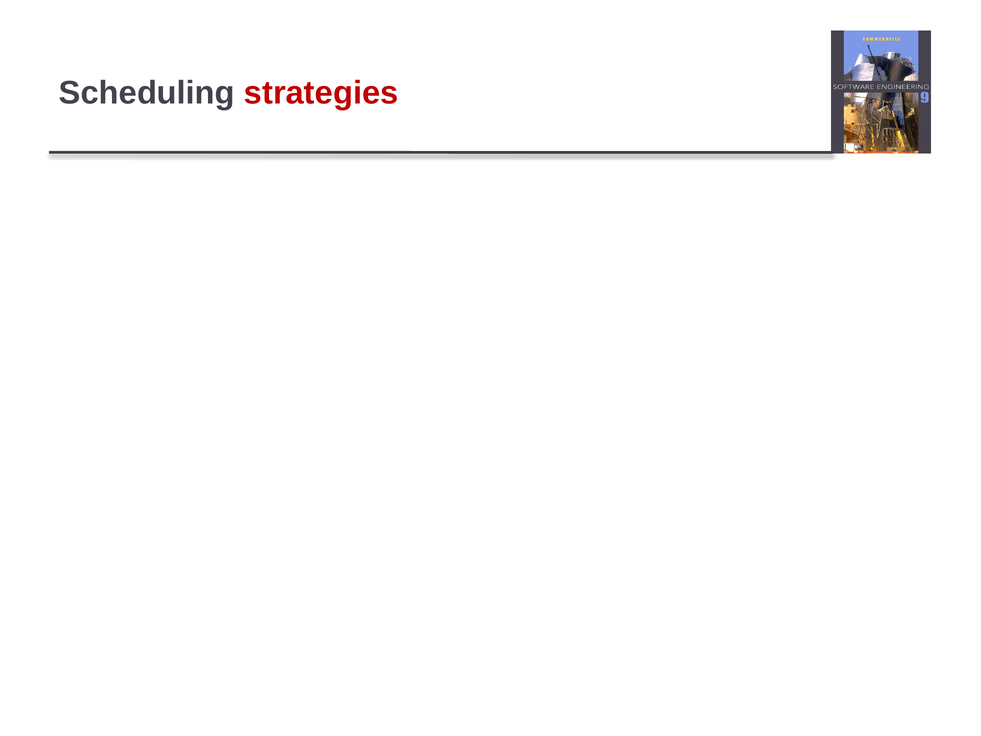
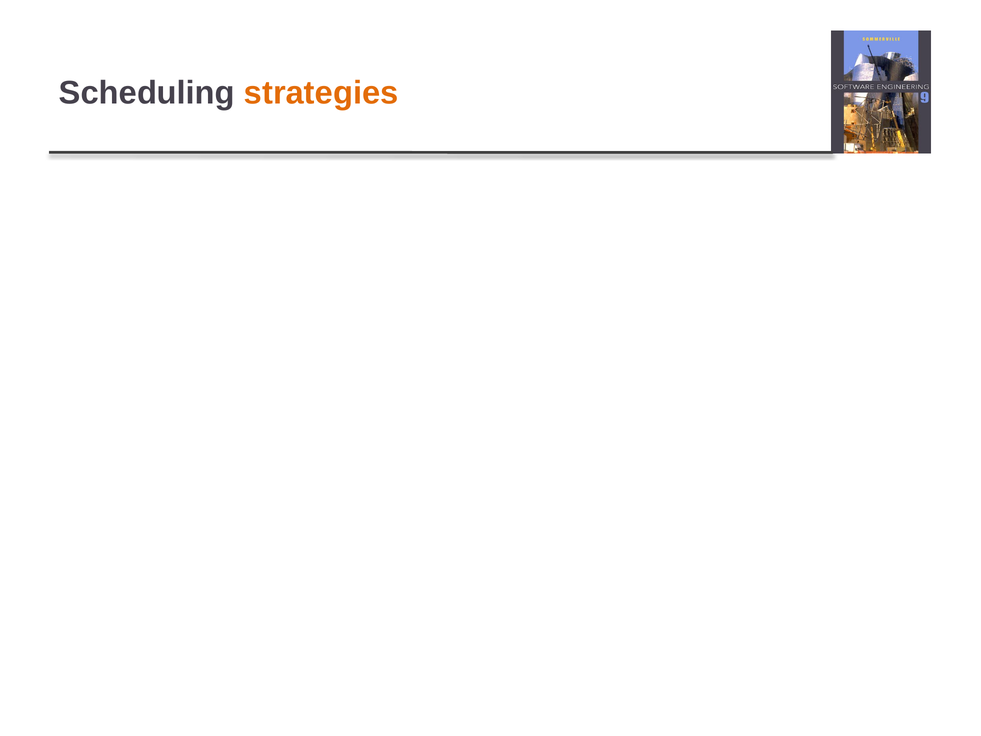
strategies colour: red -> orange (321, 93)
